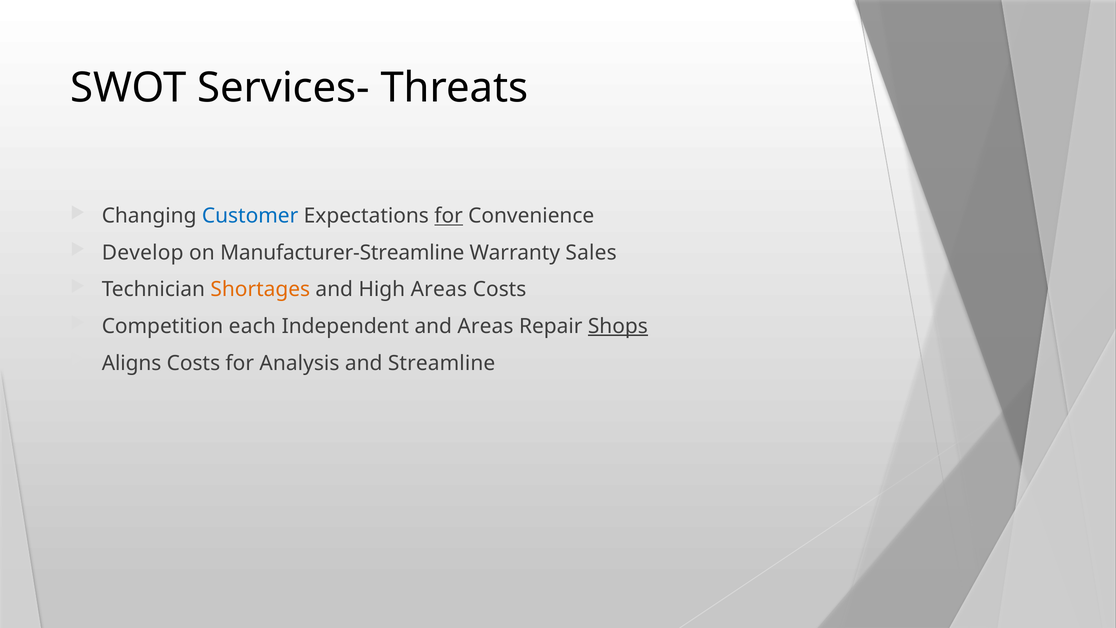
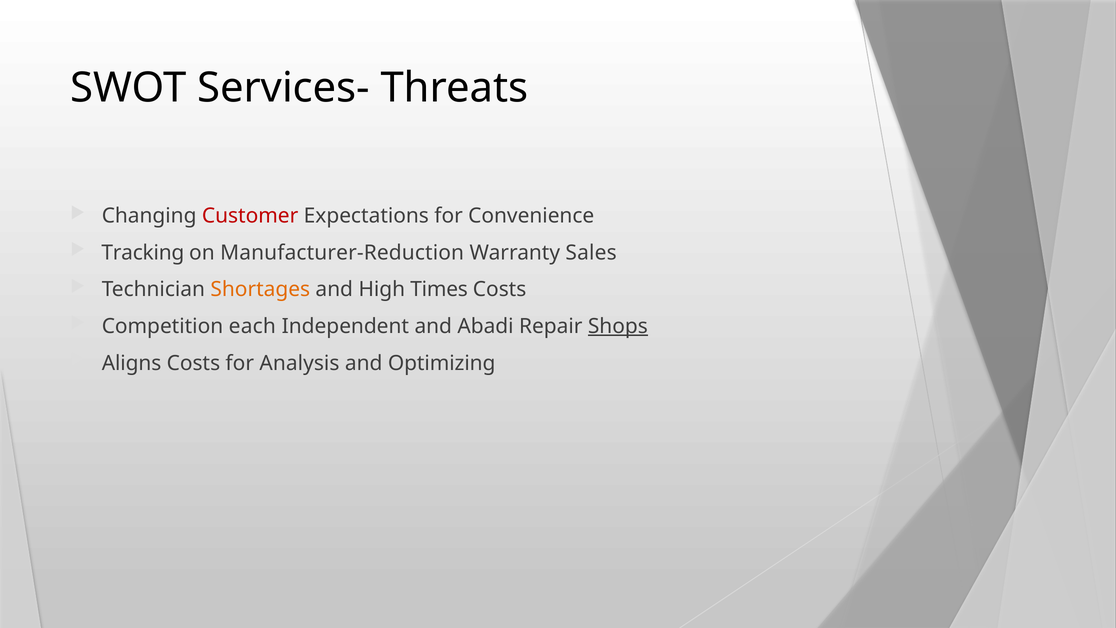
Customer colour: blue -> red (250, 216)
for underline: present -> none (449, 216)
Develop: Develop -> Tracking (143, 253)
Manufacturer-Streamline: Manufacturer-Streamline -> Manufacturer-Reduction (342, 253)
High Areas: Areas -> Times (439, 289)
and Areas: Areas -> Abadi (486, 326)
Streamline: Streamline -> Optimizing (442, 363)
